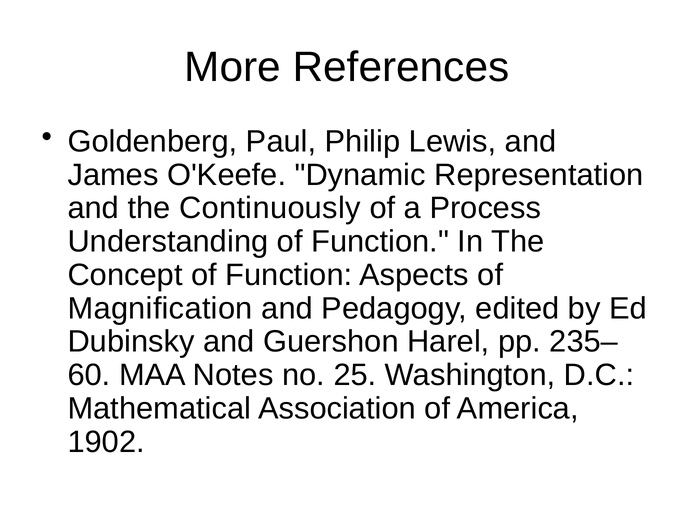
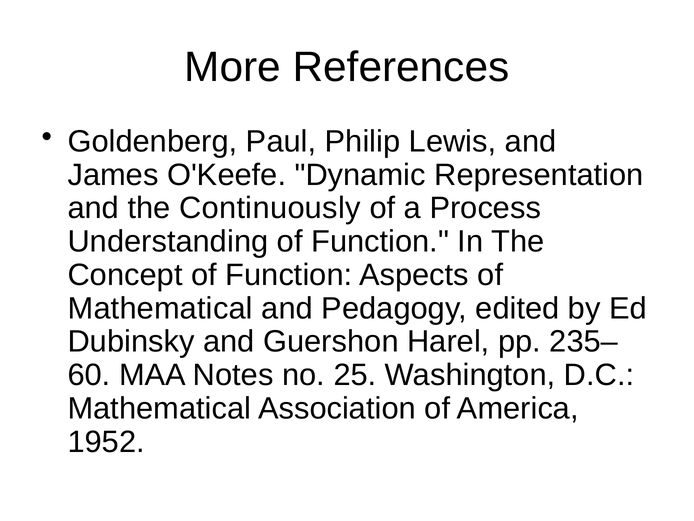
Magnification: Magnification -> Mathematical (160, 308)
1902: 1902 -> 1952 (106, 441)
